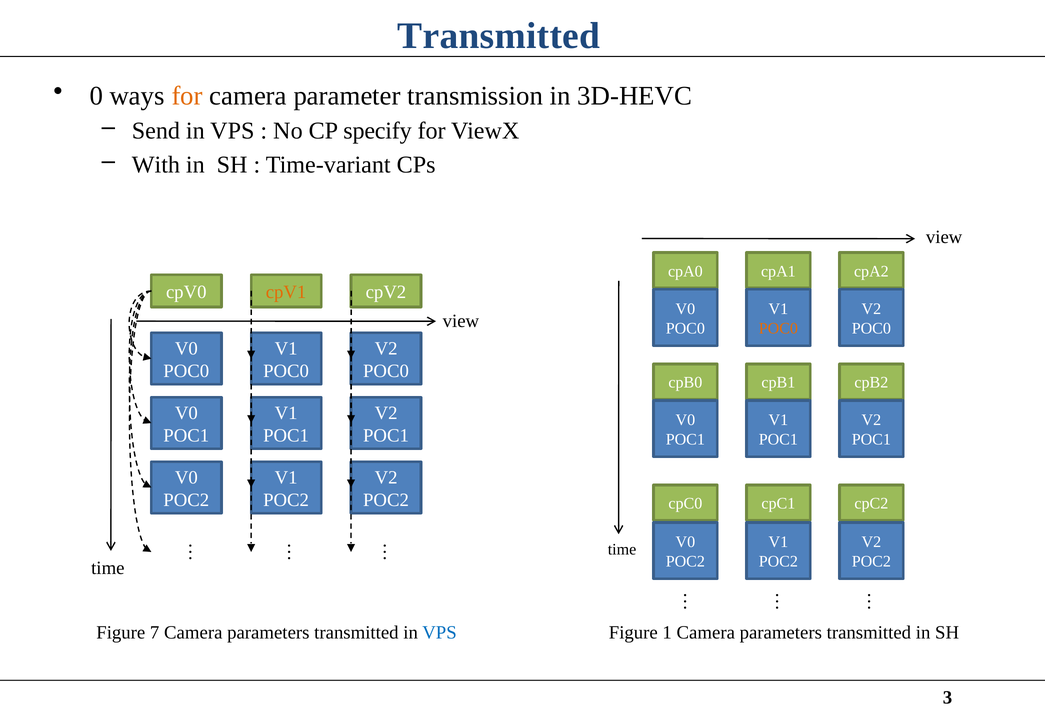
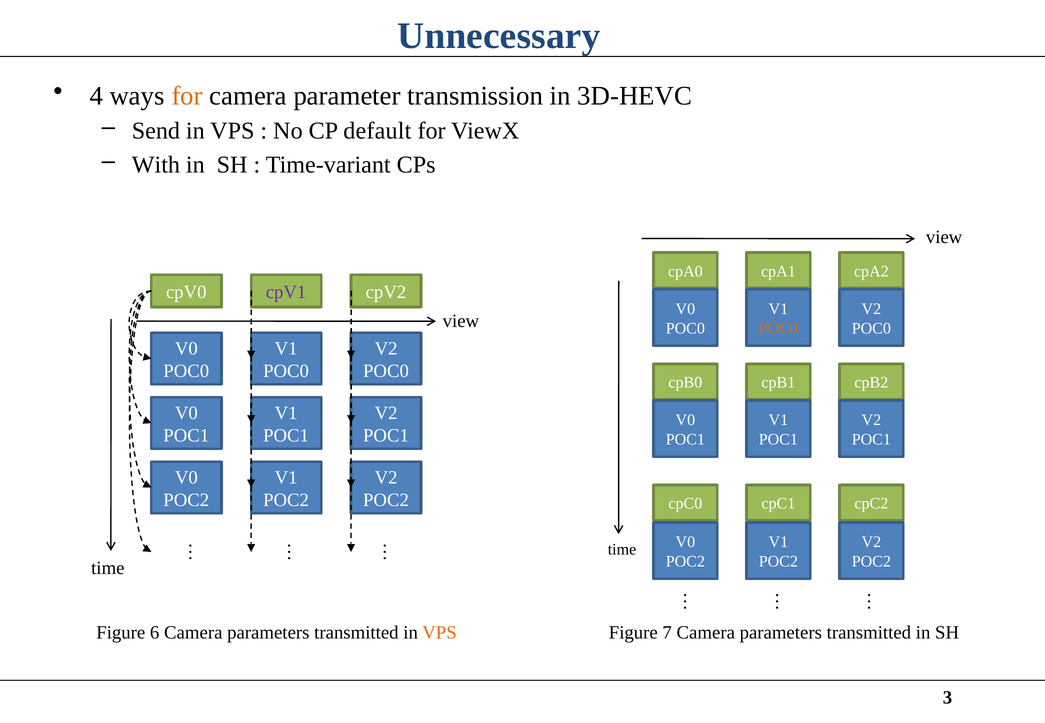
Transmitted: Transmitted -> Unnecessary (499, 36)
0: 0 -> 4 (96, 96)
specify: specify -> default (377, 131)
cpV1 colour: orange -> purple (286, 292)
7: 7 -> 6 (155, 633)
VPS colour: blue -> orange (440, 633)
1: 1 -> 7 (667, 633)
